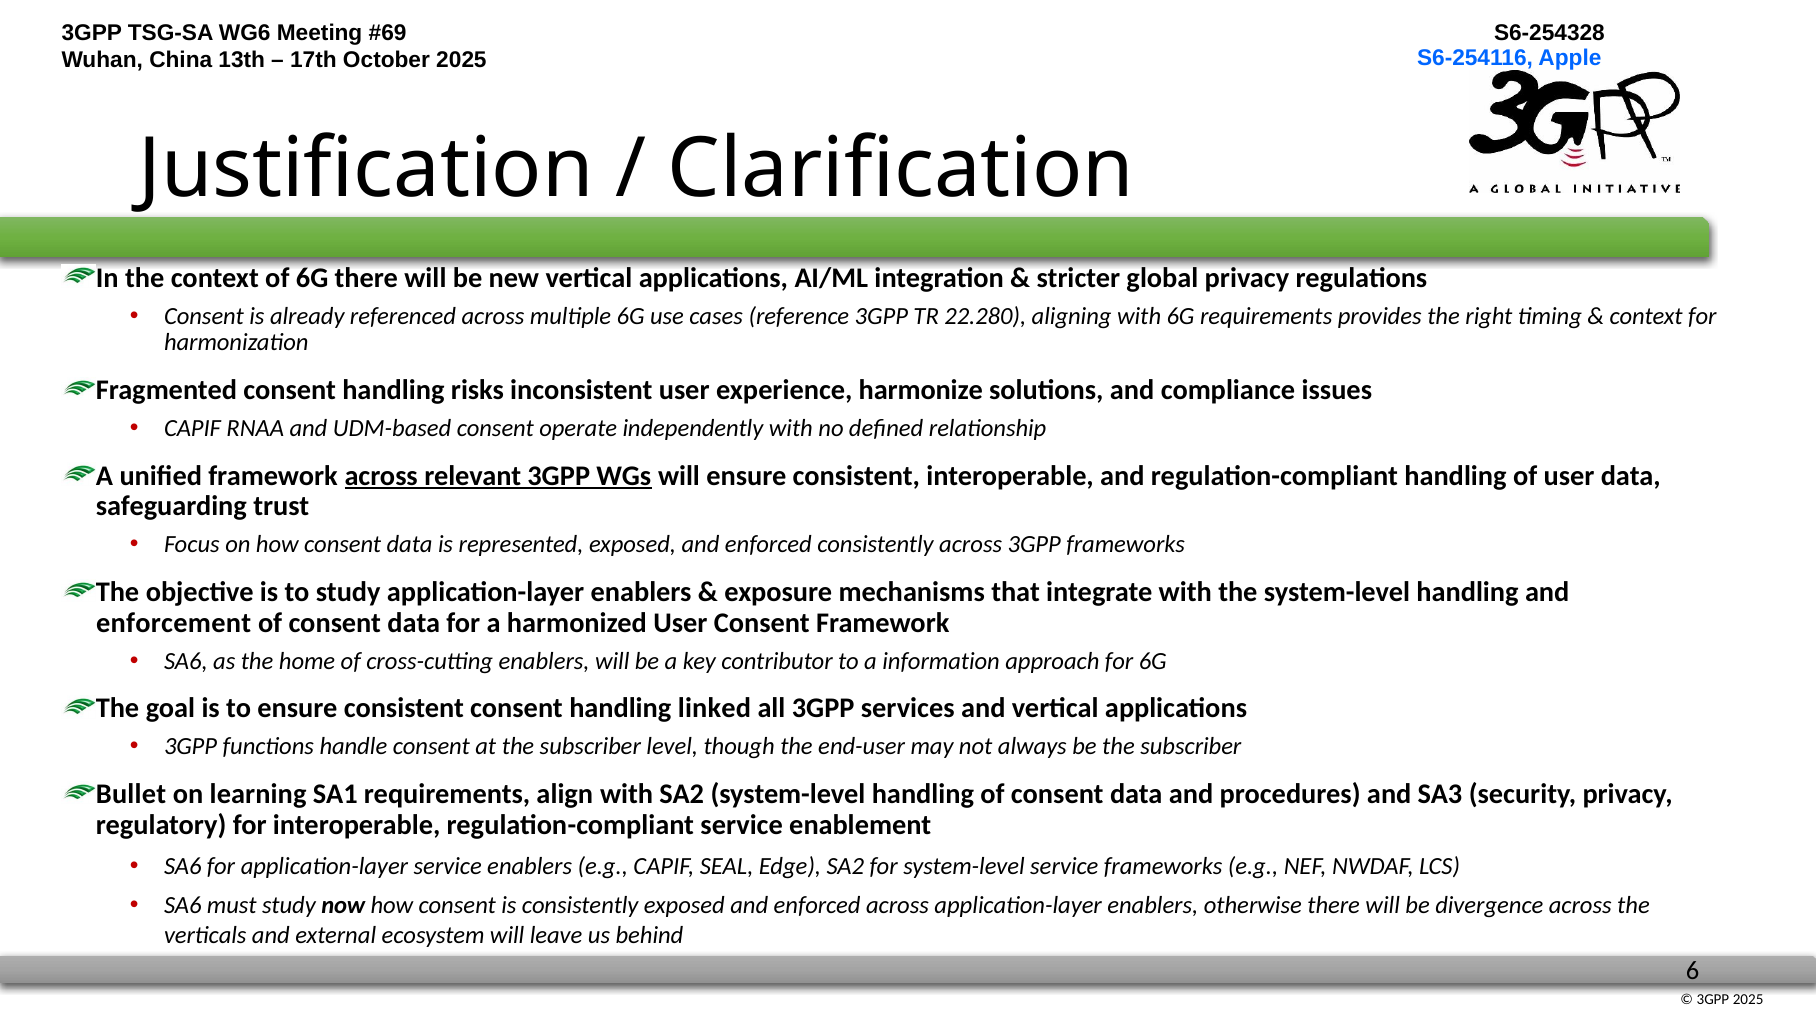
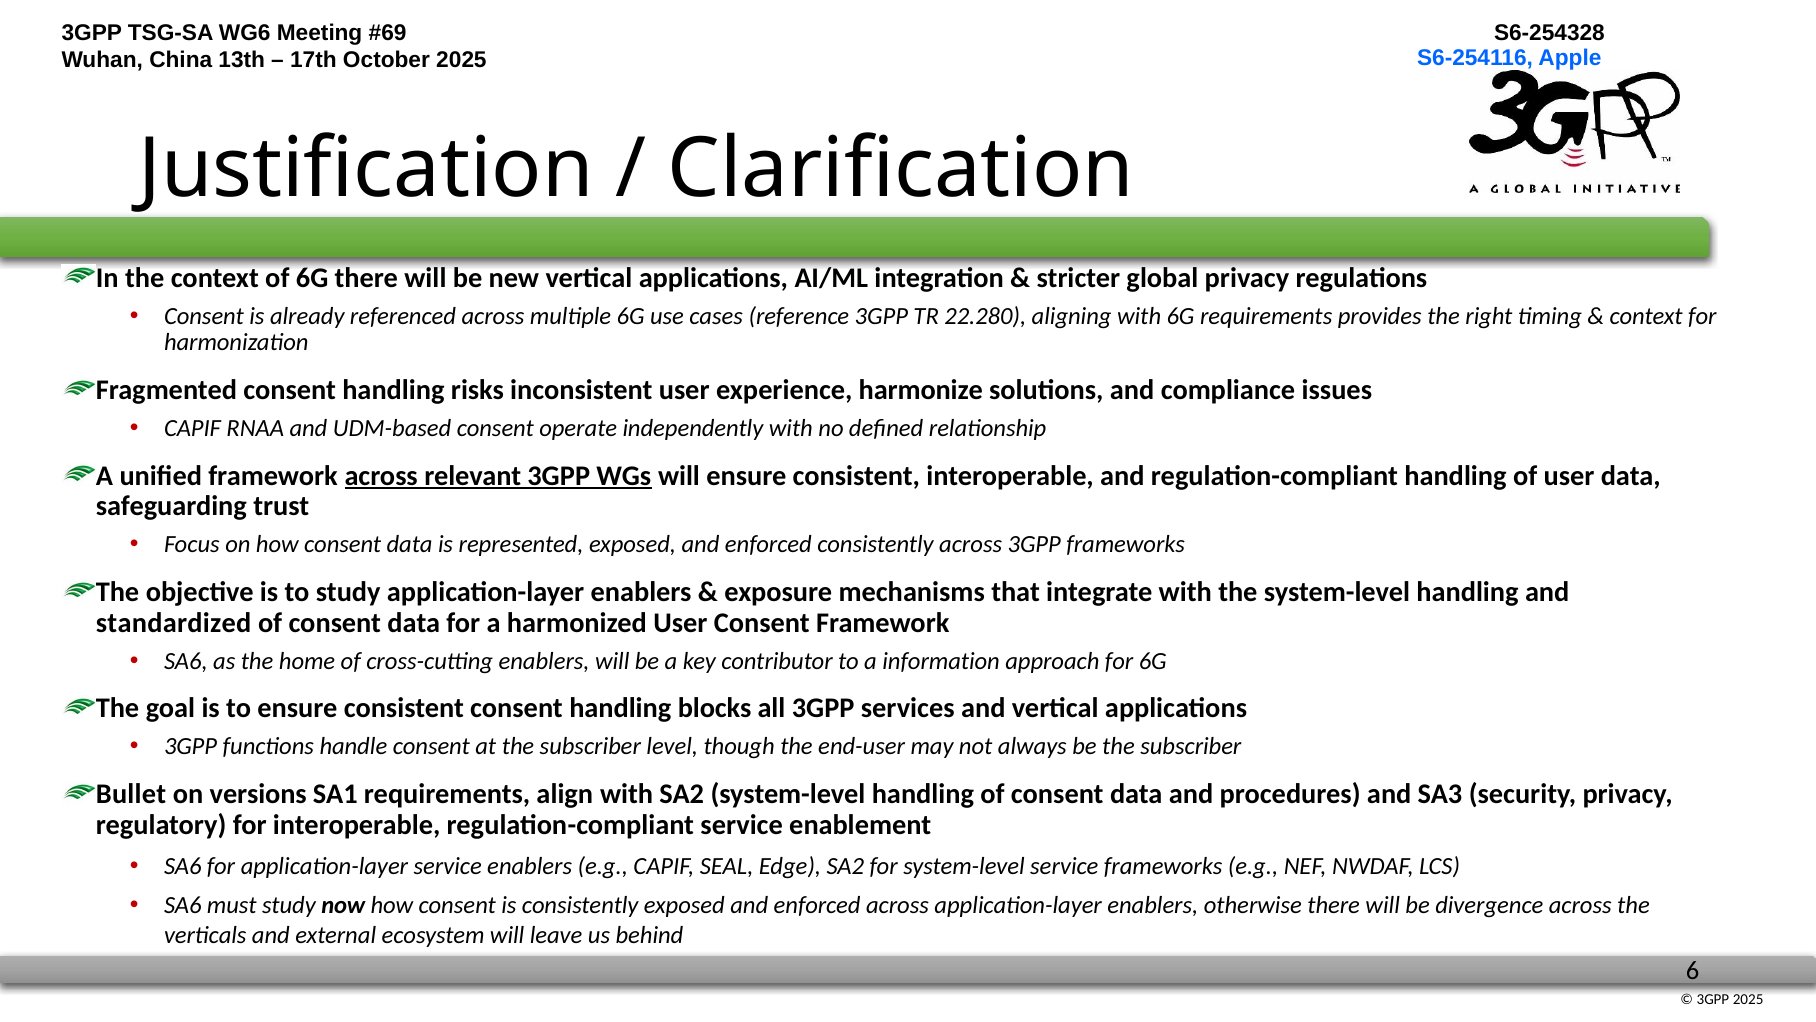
enforcement: enforcement -> standardized (174, 623)
linked: linked -> blocks (715, 708)
learning: learning -> versions (258, 794)
